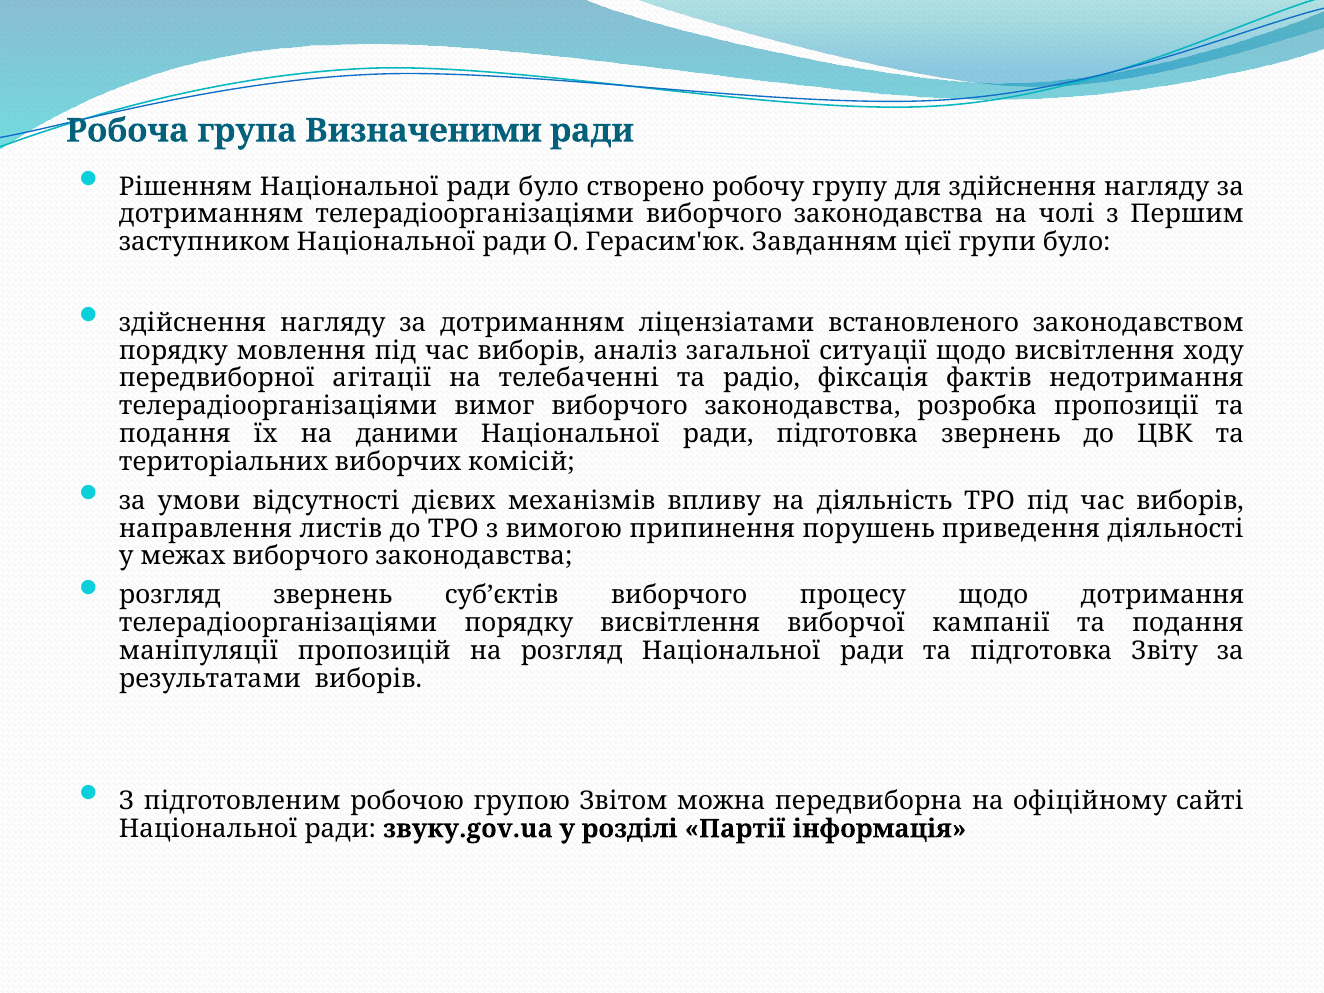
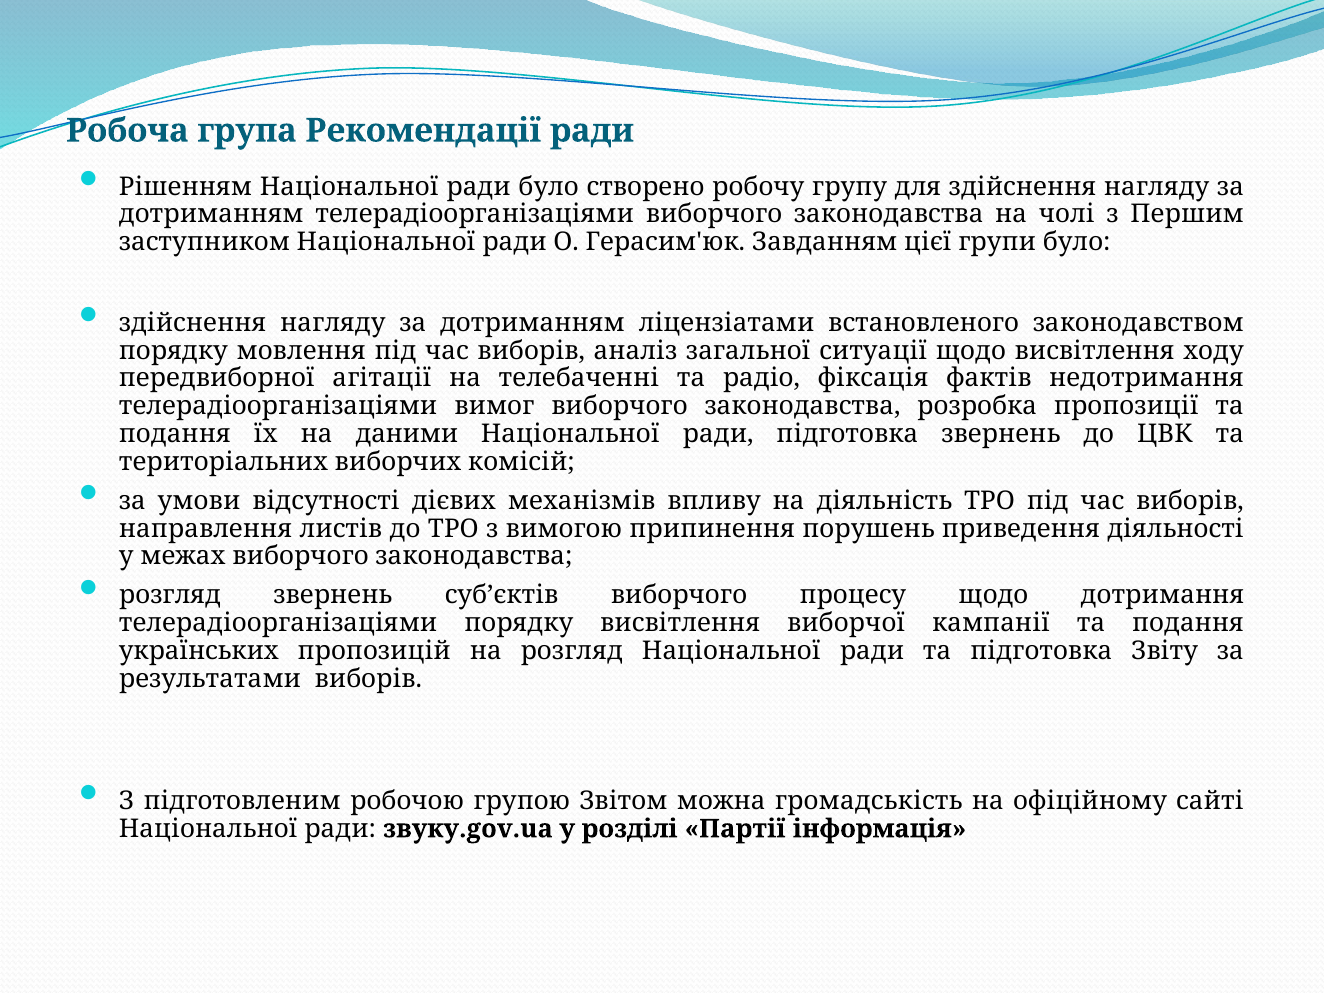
Визначеними: Визначеними -> Рекомендації (423, 131)
маніпуляції: маніпуляції -> українських (199, 651)
передвиборна: передвиборна -> громадськість (869, 801)
